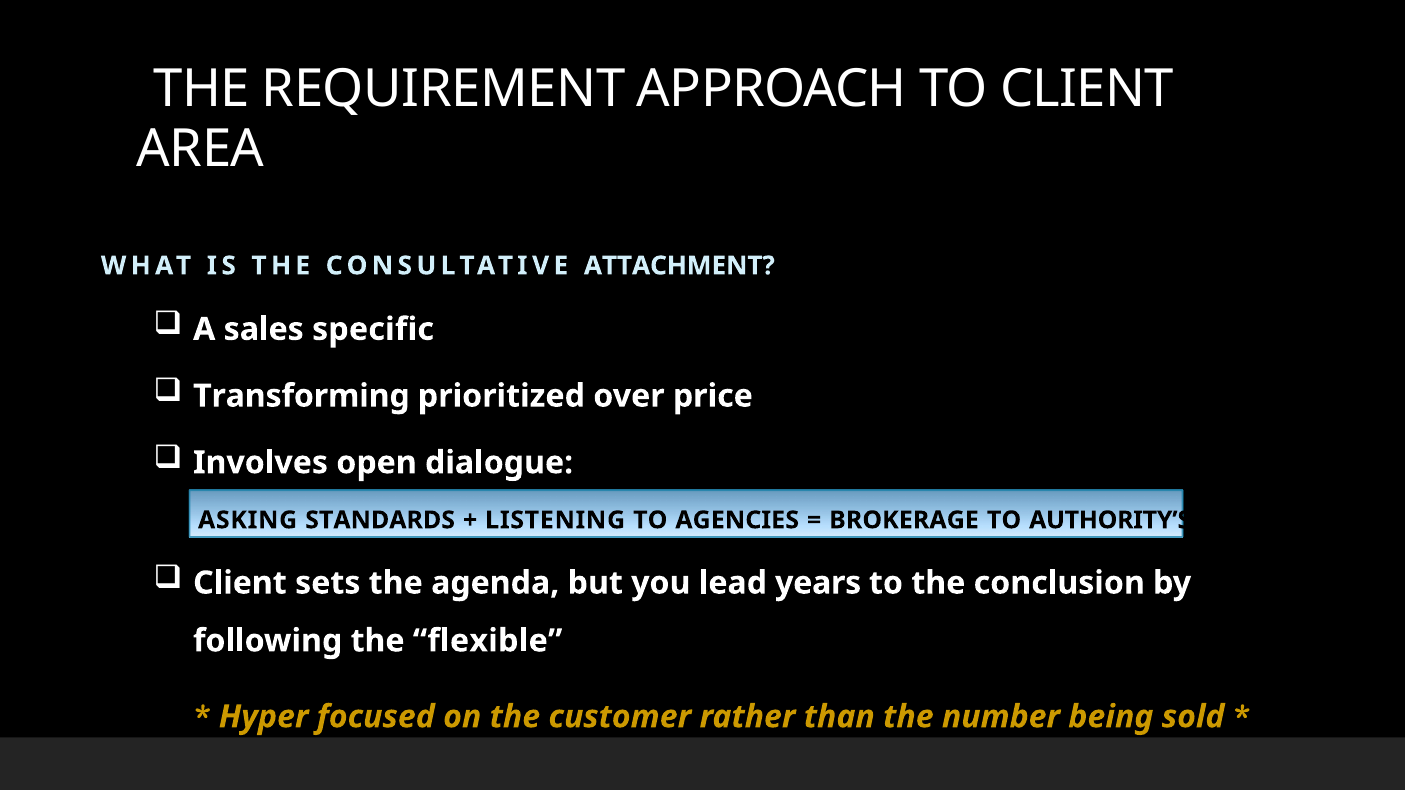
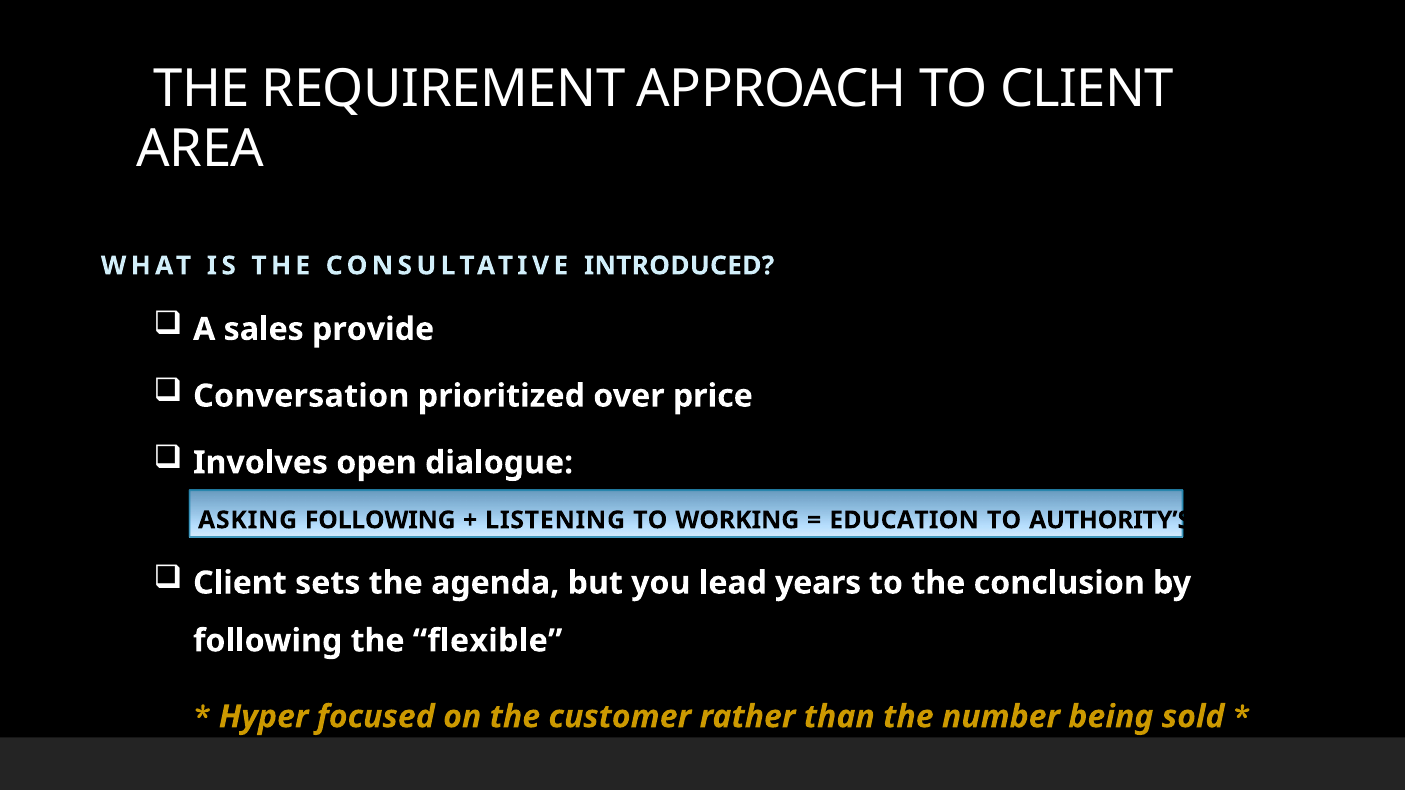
ATTACHMENT: ATTACHMENT -> INTRODUCED (679, 266)
specific: specific -> provide (373, 329)
Transforming: Transforming -> Conversation (301, 396)
ASKING STANDARDS: STANDARDS -> FOLLOWING (380, 520)
AGENCIES: AGENCIES -> WORKING (737, 520)
BROKERAGE: BROKERAGE -> EDUCATION (904, 520)
